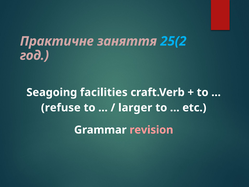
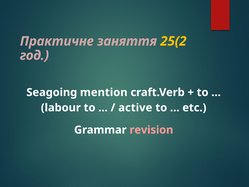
25(2 colour: light blue -> yellow (173, 41)
facilities: facilities -> mention (104, 92)
refuse: refuse -> labour (61, 108)
larger: larger -> active (135, 108)
